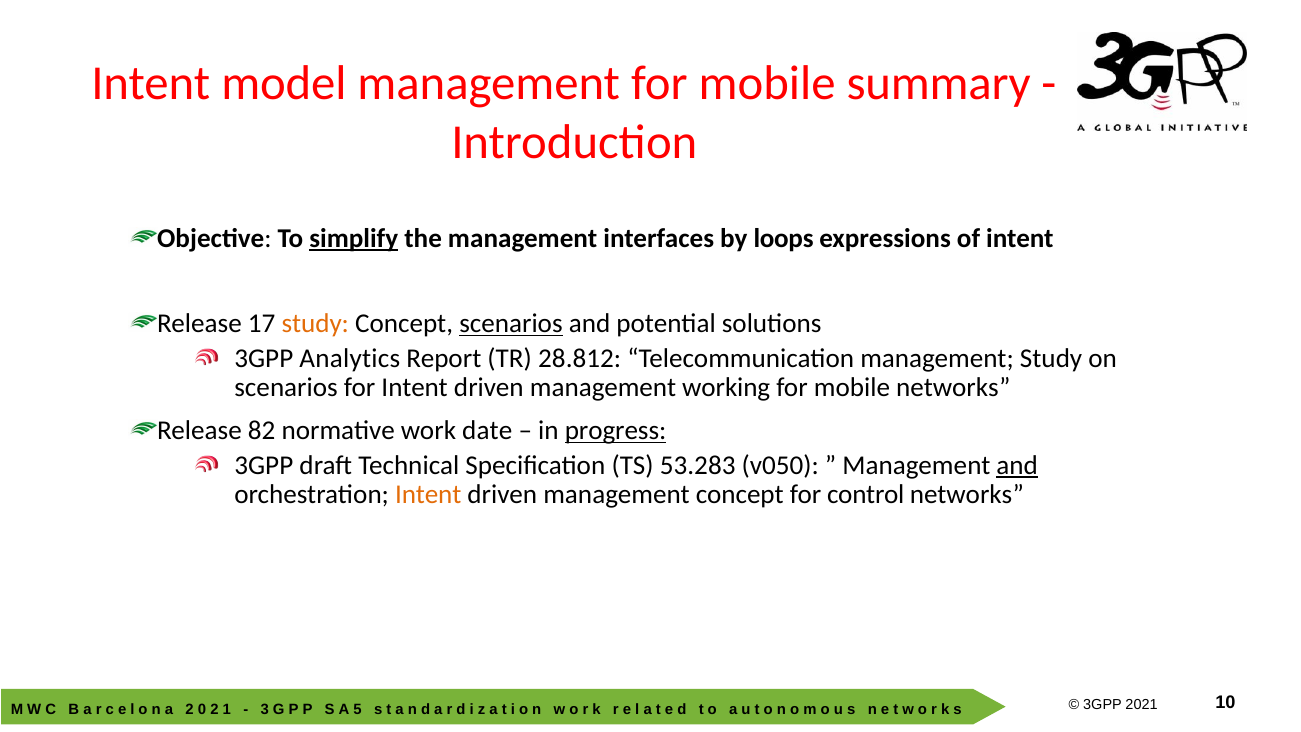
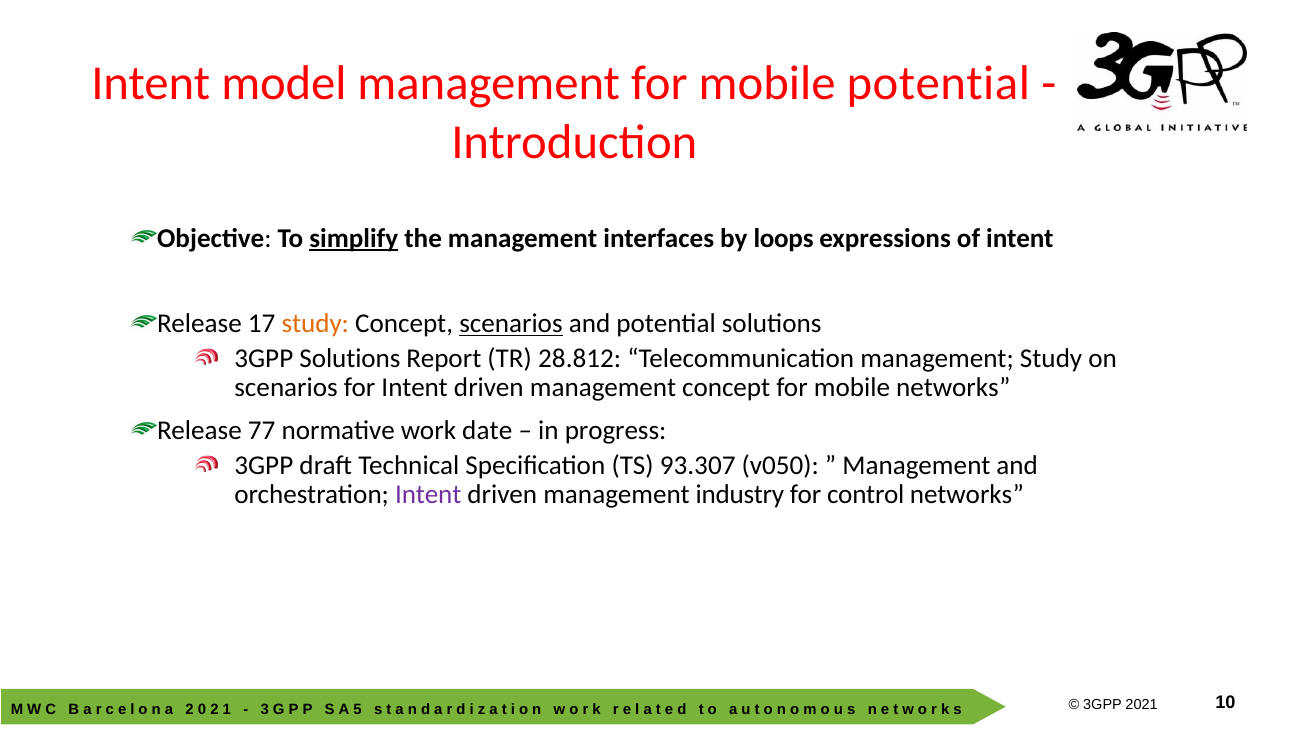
mobile summary: summary -> potential (938, 84)
3GPP Analytics: Analytics -> Solutions (350, 358)
management working: working -> concept (726, 388)
82: 82 -> 77 (262, 431)
progress underline: present -> none (616, 431)
53.283: 53.283 -> 93.307 (698, 465)
and underline: present -> none (1017, 465)
Intent colour: orange -> purple (428, 495)
management concept: concept -> industry (740, 495)
